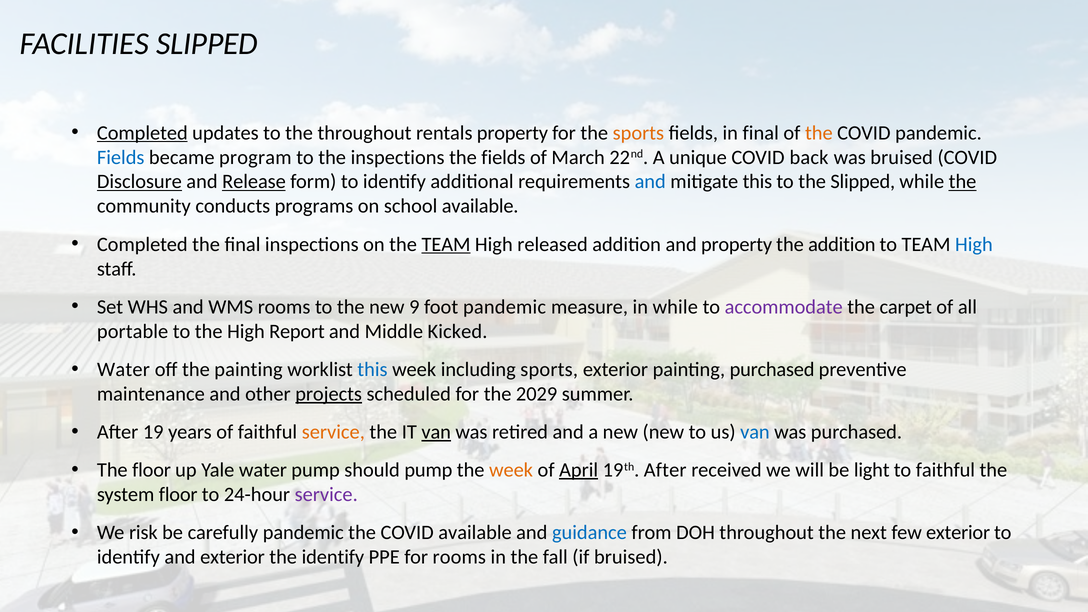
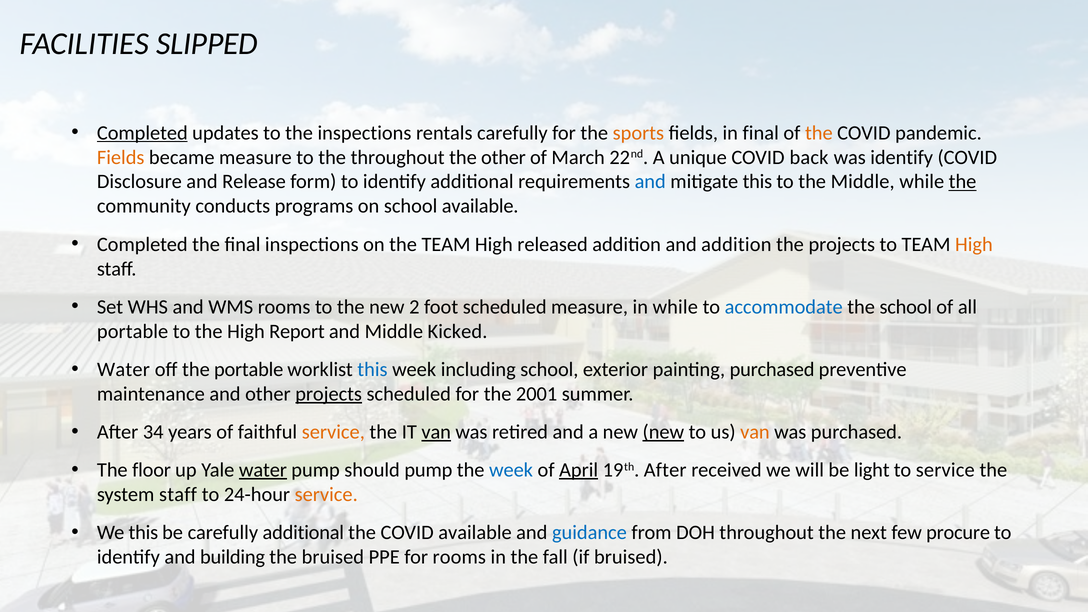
the throughout: throughout -> inspections (364, 133)
rentals property: property -> carefully (512, 133)
Fields colour: blue -> orange (121, 157)
became program: program -> measure (255, 157)
the inspections: inspections -> throughout (398, 157)
the fields: fields -> other (503, 157)
was bruised: bruised -> identify (902, 157)
Disclosure underline: present -> none (139, 182)
Release underline: present -> none (254, 182)
the Slipped: Slipped -> Middle (863, 182)
TEAM underline: present -> none (446, 244)
and property: property -> addition (736, 244)
the addition: addition -> projects (842, 244)
High colour: blue -> orange (974, 244)
9: 9 -> 2 (414, 307)
foot pandemic: pandemic -> scheduled (505, 307)
accommodate colour: purple -> blue (784, 307)
the carpet: carpet -> school (906, 307)
the painting: painting -> portable (249, 369)
including sports: sports -> school (549, 369)
2029: 2029 -> 2001 (537, 394)
19: 19 -> 34 (153, 432)
new underline: none -> present (663, 432)
van colour: blue -> orange (755, 432)
water underline: none -> present (263, 470)
week colour: orange -> blue (511, 470)
to faithful: faithful -> service (945, 470)
system floor: floor -> staff (178, 494)
service colour: purple -> orange (326, 494)
We risk: risk -> this (143, 533)
carefully pandemic: pandemic -> additional (303, 533)
few exterior: exterior -> procure (958, 533)
and exterior: exterior -> building (233, 557)
the identify: identify -> bruised (333, 557)
